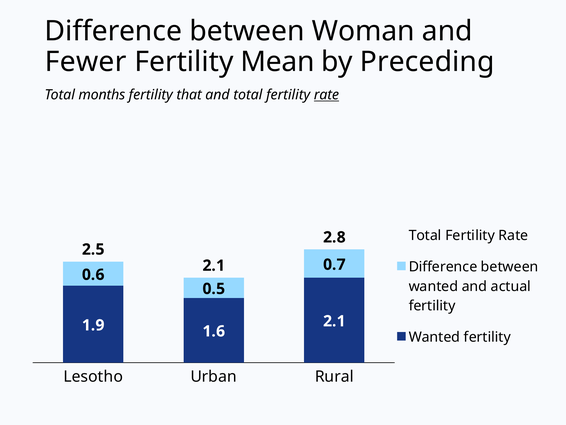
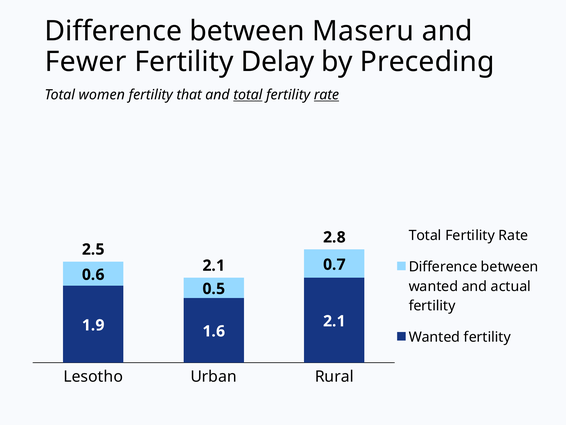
Woman: Woman -> Maseru (363, 31)
Mean: Mean -> Delay (277, 62)
months: months -> women (102, 95)
total underline: none -> present (248, 95)
